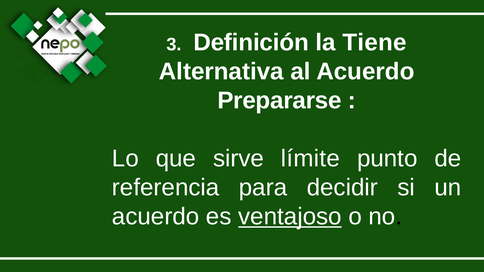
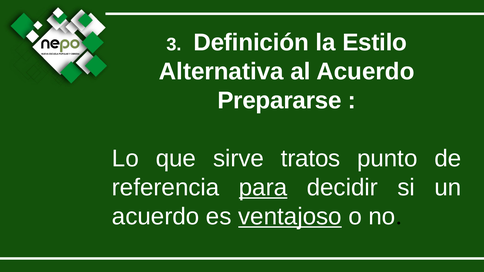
Tiene: Tiene -> Estilo (375, 43)
límite: límite -> tratos (311, 159)
para underline: none -> present (263, 188)
